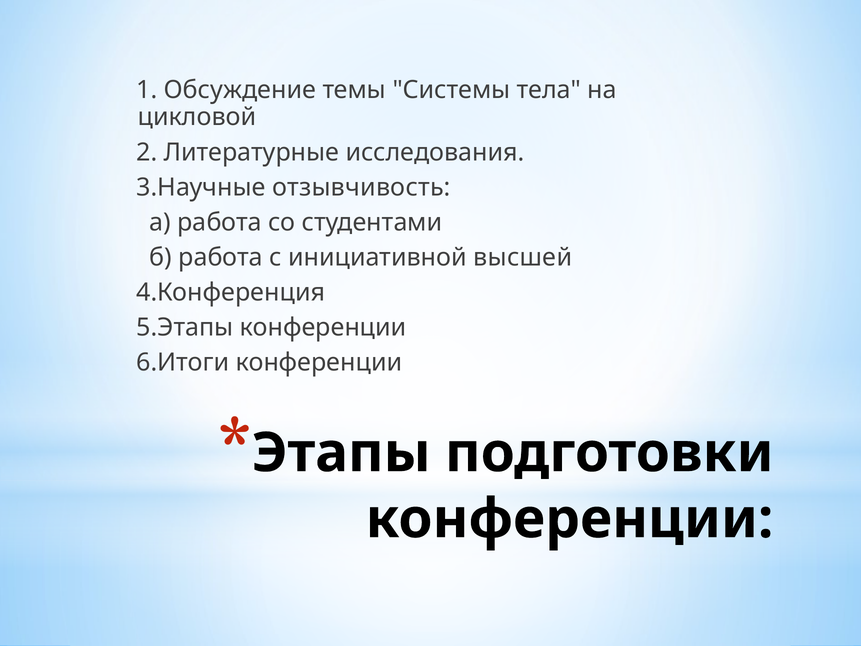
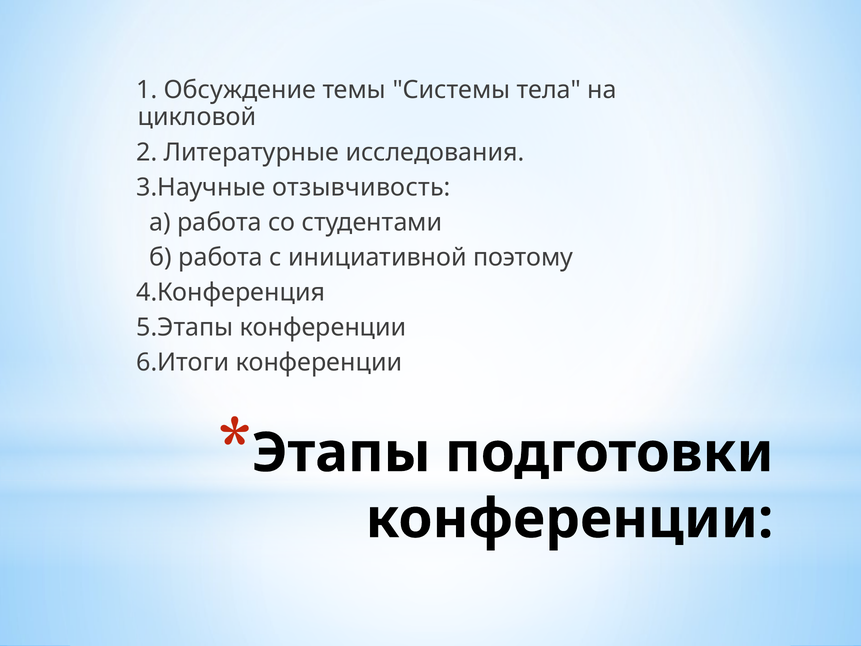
высшей: высшей -> поэтому (523, 257)
